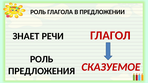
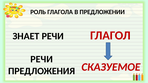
РОЛЬ: РОЛЬ -> РЕЧИ (42, 59)
